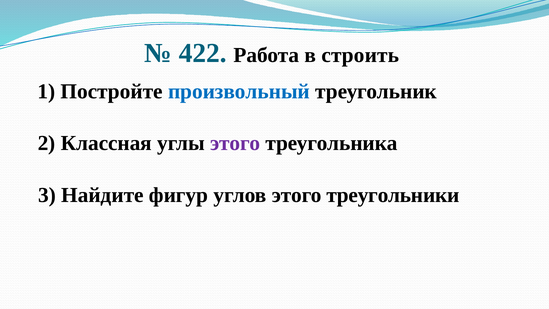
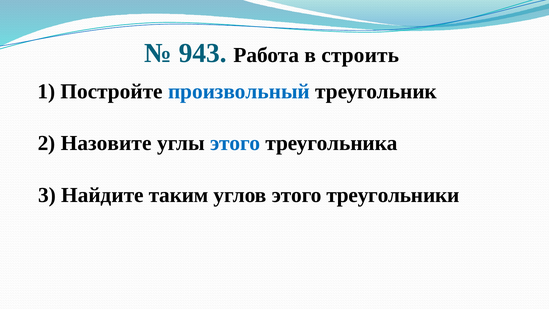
422: 422 -> 943 (203, 53)
Классная: Классная -> Назовите (106, 143)
этого colour: purple -> blue (235, 143)
фигур: фигур -> таким (179, 195)
